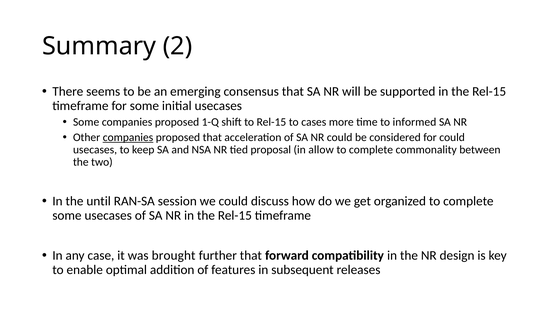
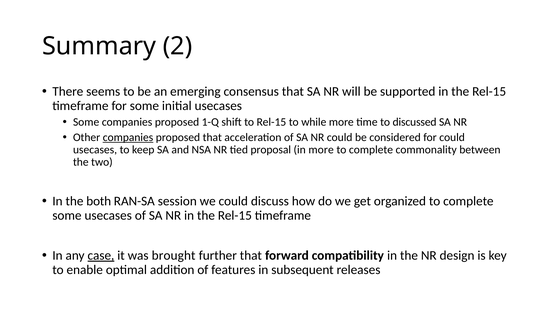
cases: cases -> while (314, 122)
informed: informed -> discussed (415, 122)
in allow: allow -> more (321, 150)
until: until -> both (99, 201)
case underline: none -> present (101, 255)
